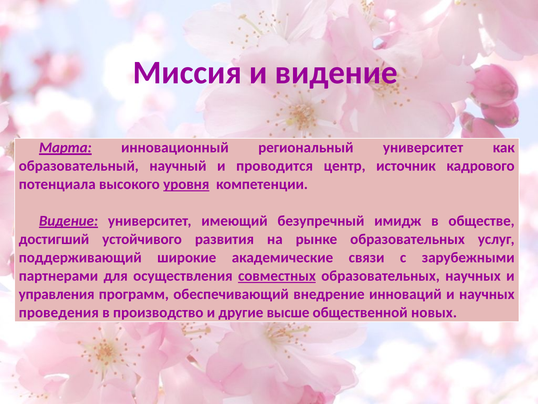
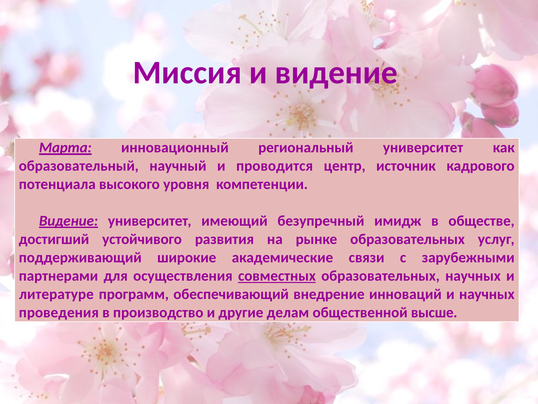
уровня underline: present -> none (186, 184)
управления: управления -> литературе (56, 294)
высше: высше -> делам (288, 312)
новых: новых -> высше (434, 312)
